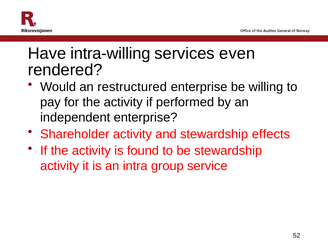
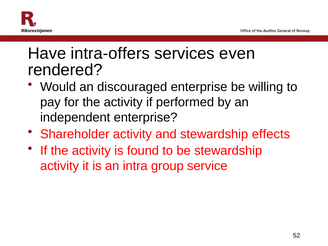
intra-willing: intra-willing -> intra-offers (110, 53)
restructured: restructured -> discouraged (132, 87)
